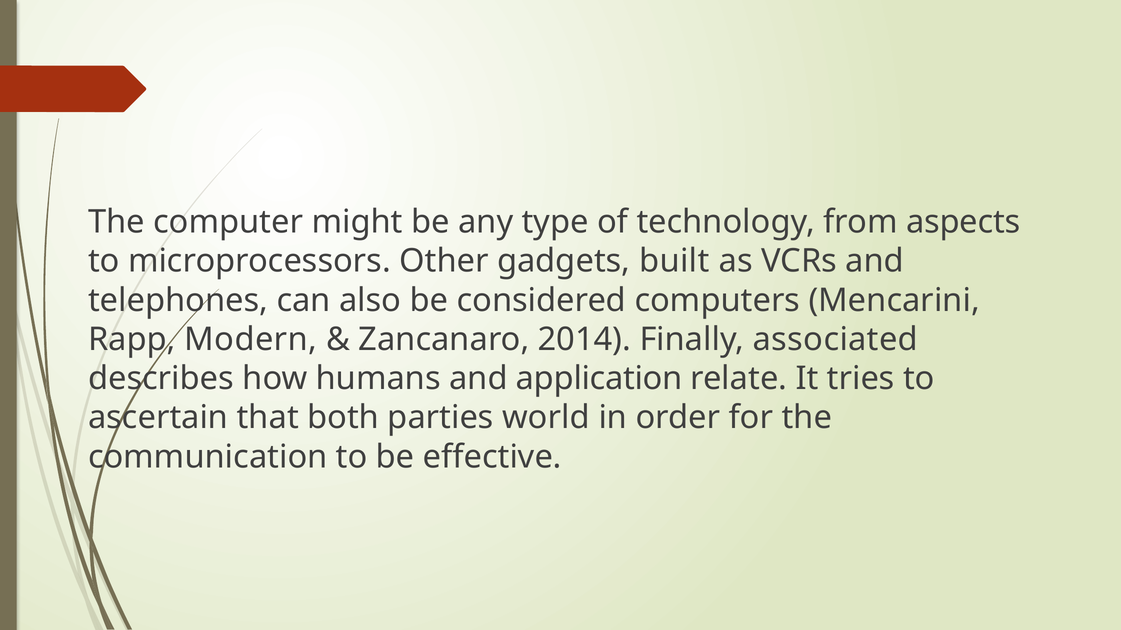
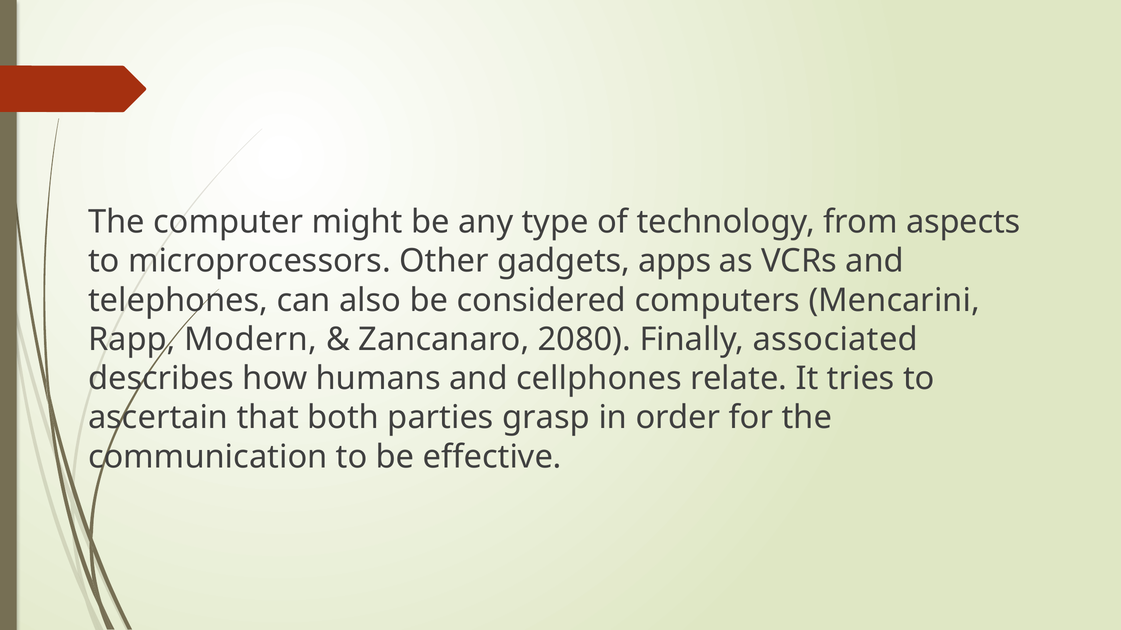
built: built -> apps (675, 261)
2014: 2014 -> 2080 (584, 340)
application: application -> cellphones (599, 379)
world: world -> grasp (546, 418)
